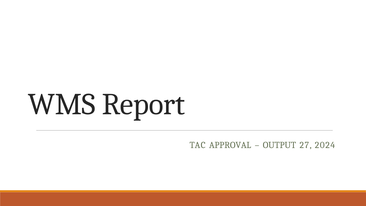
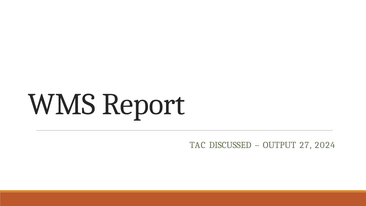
APPROVAL: APPROVAL -> DISCUSSED (230, 145)
